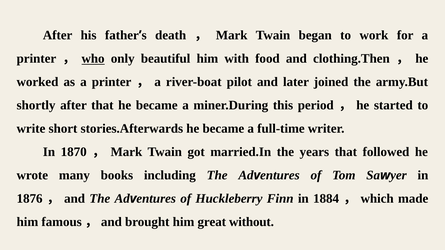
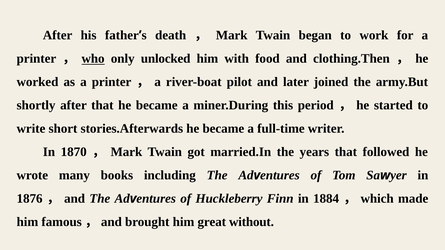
beautiful: beautiful -> unlocked (166, 59)
